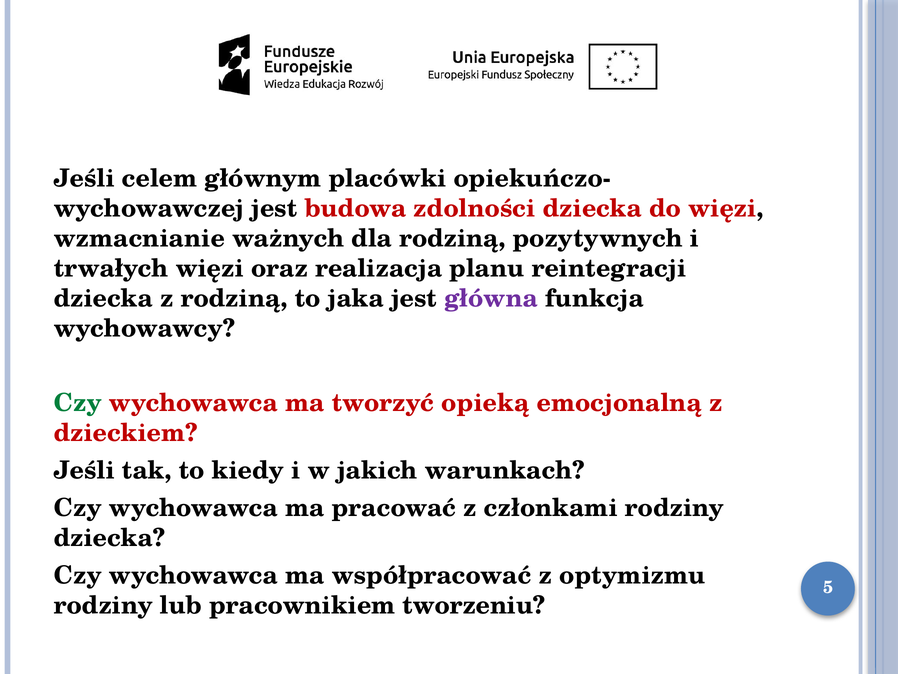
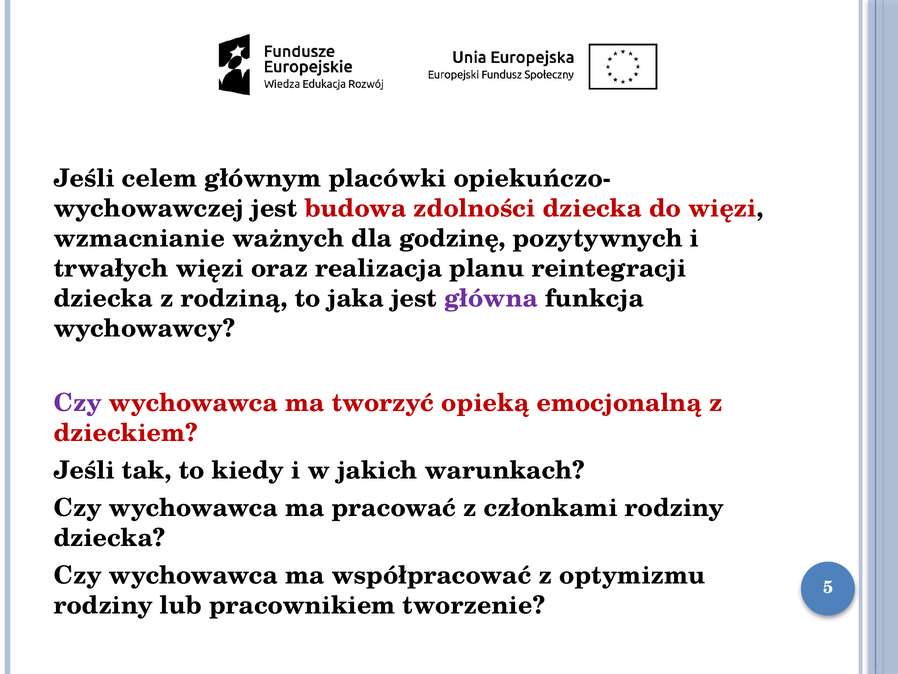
dla rodziną: rodziną -> godzinę (452, 238)
Czy colour: green -> purple (78, 403)
tworzeniu: tworzeniu -> tworzenie (474, 605)
